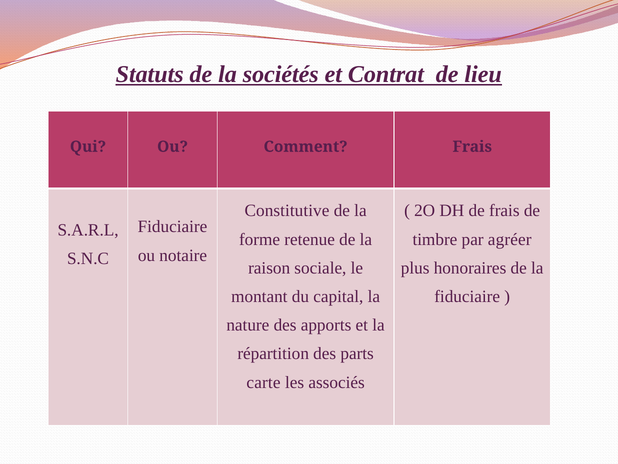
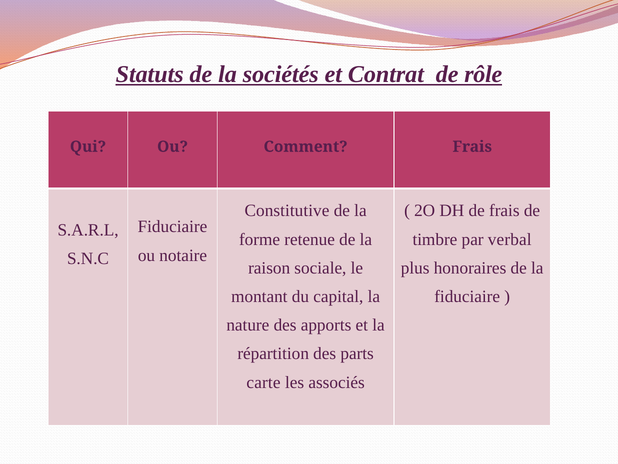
lieu: lieu -> rôle (483, 74)
agréer: agréer -> verbal (510, 239)
